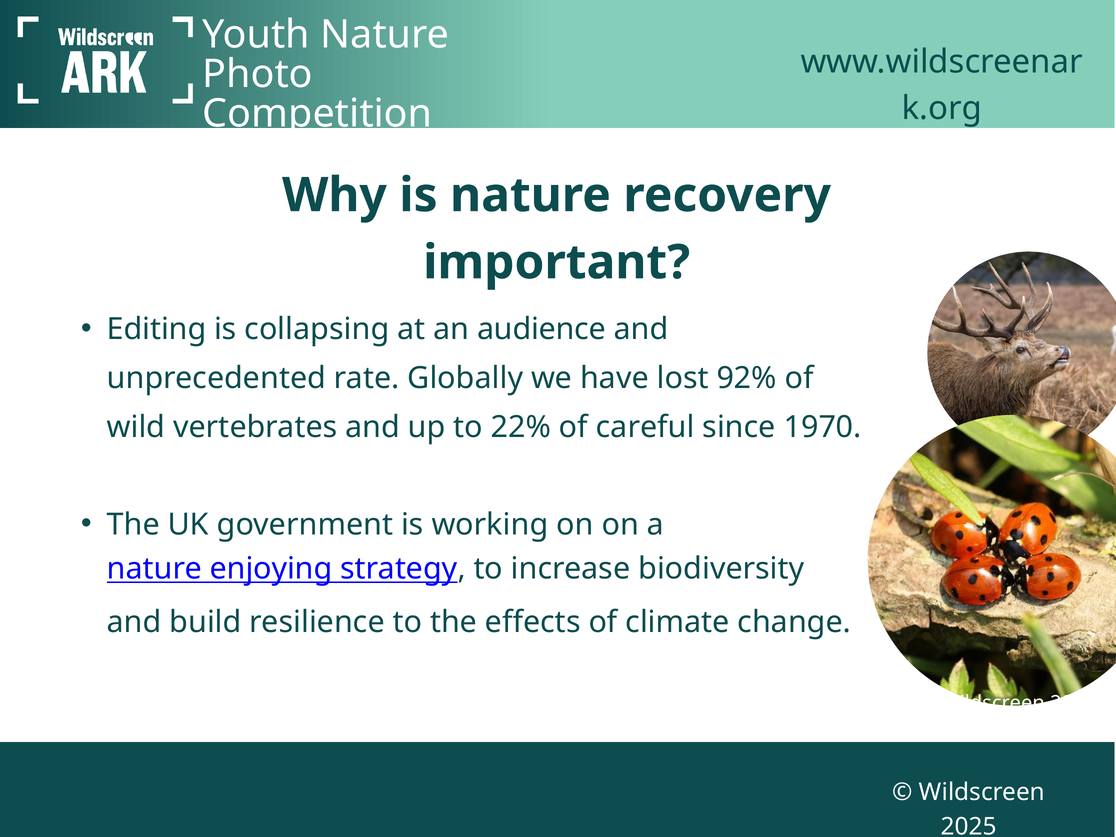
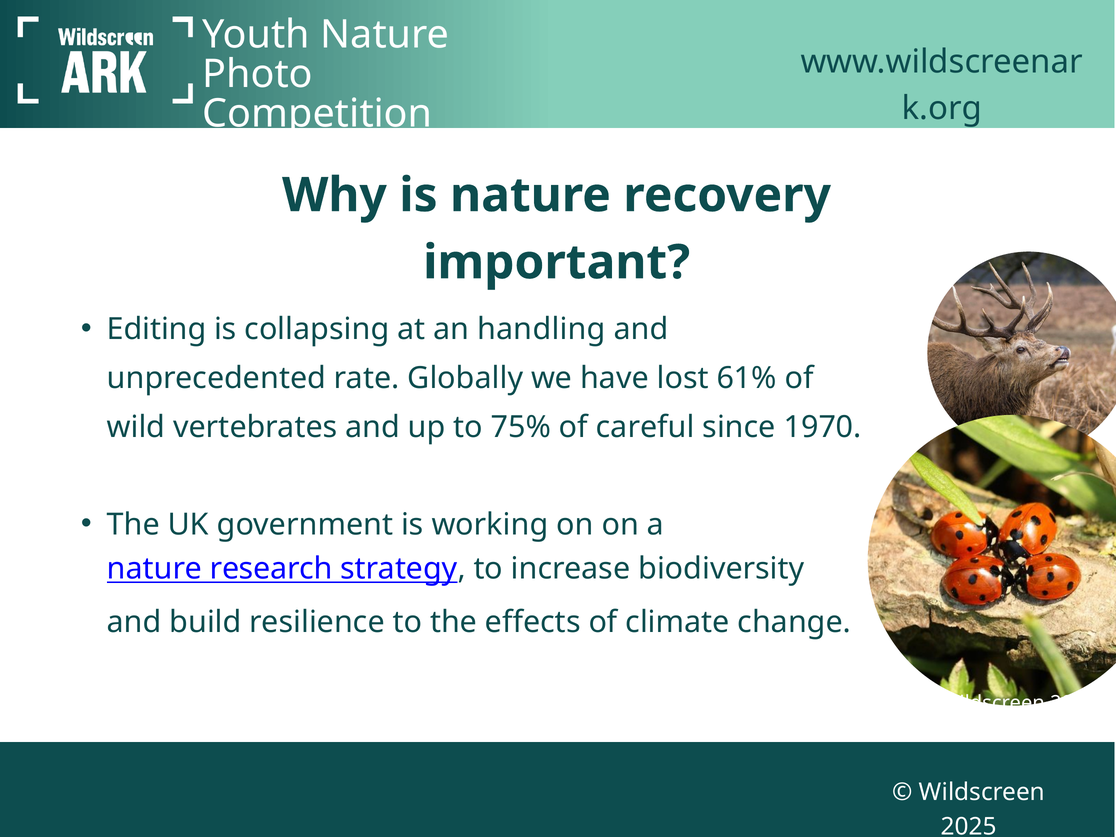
audience: audience -> handling (541, 329)
92%: 92% -> 61% (747, 378)
22%: 22% -> 75% (521, 427)
enjoying: enjoying -> research (271, 569)
